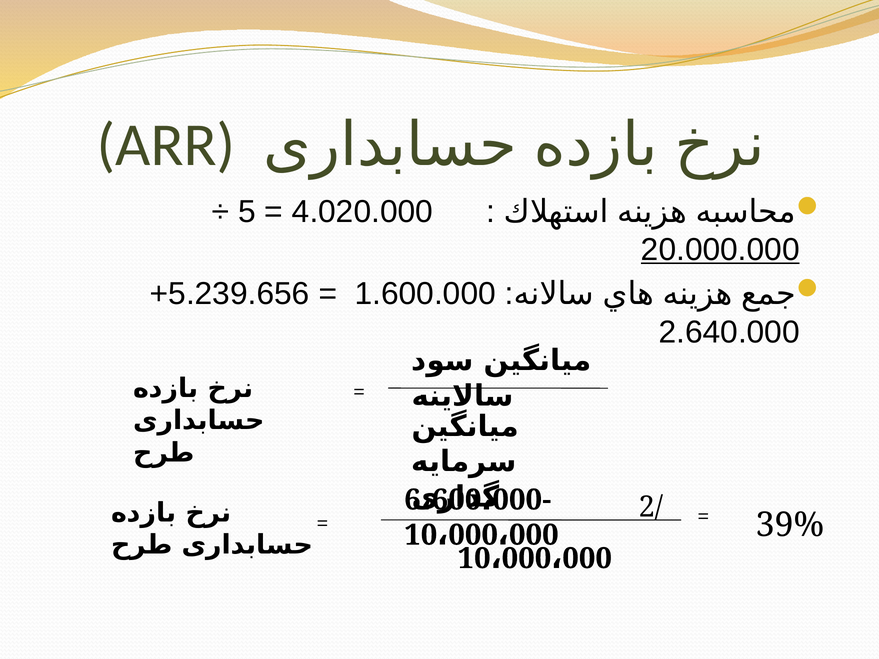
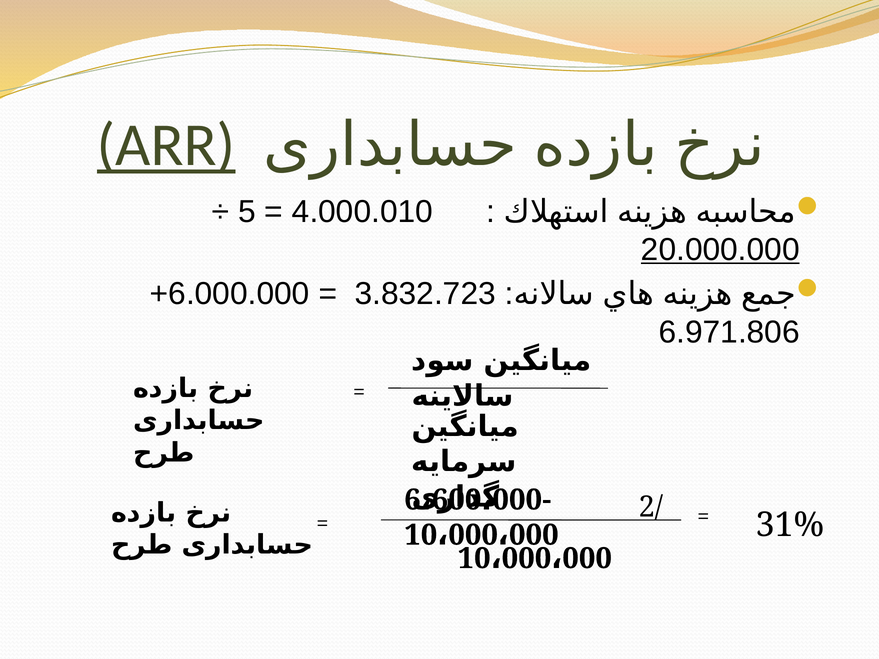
ARR underline: none -> present (166, 145)
4.020.000: 4.020.000 -> 4.000.010 (362, 212)
5.239.656: 5.239.656 -> 6.000.000 (239, 294)
1.600.000: 1.600.000 -> 3.832.723 (425, 294)
2.640.000: 2.640.000 -> 6.971.806 (729, 332)
39%: 39% -> 31% (790, 525)
